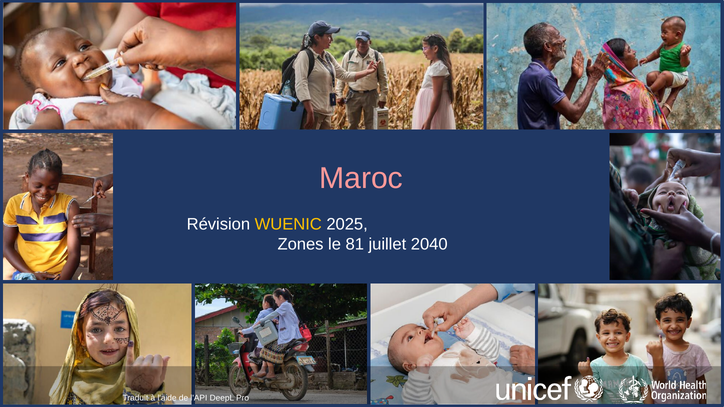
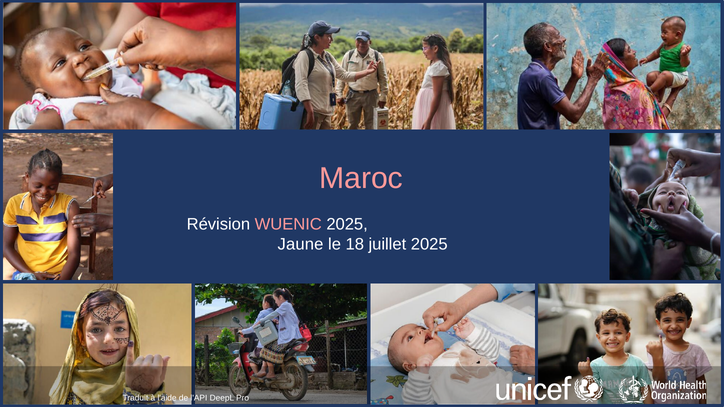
WUENIC colour: yellow -> pink (288, 224)
Zones: Zones -> Jaune (300, 245)
81: 81 -> 18 (355, 245)
juillet 2040: 2040 -> 2025 (429, 245)
